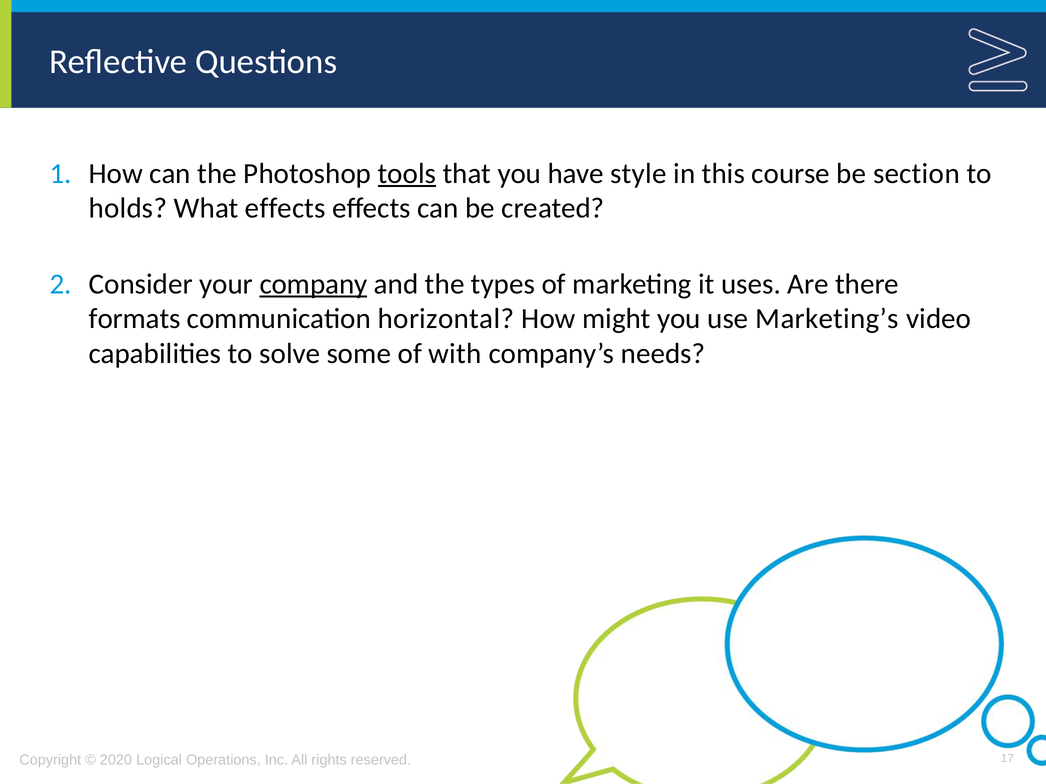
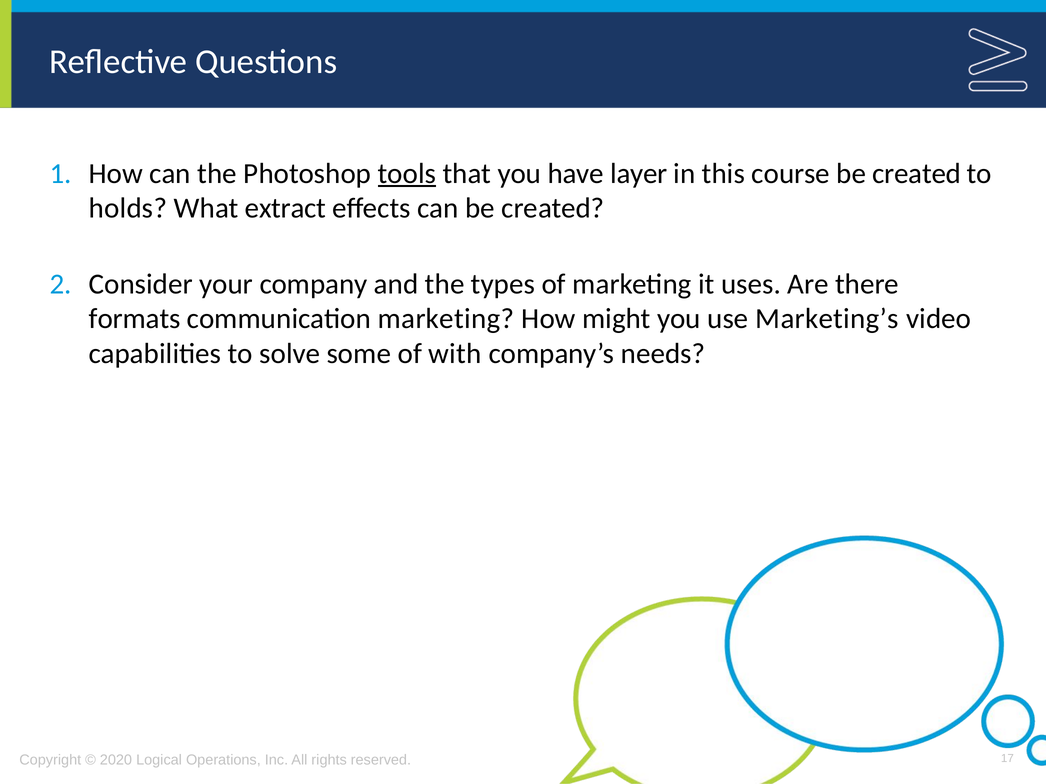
style: style -> layer (639, 174)
course be section: section -> created (917, 174)
What effects: effects -> extract (286, 209)
company underline: present -> none (313, 284)
communication horizontal: horizontal -> marketing (446, 319)
